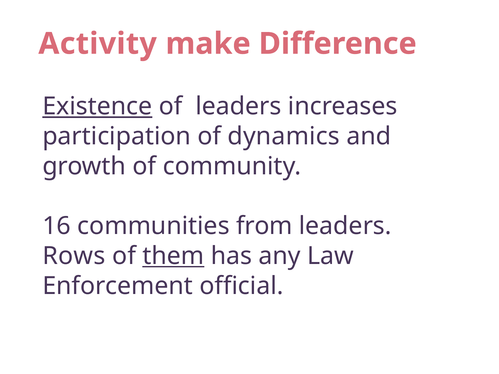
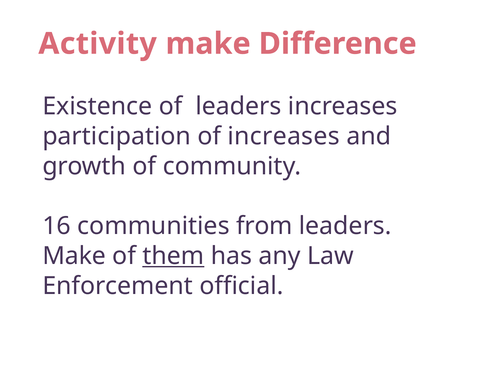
Existence underline: present -> none (97, 106)
of dynamics: dynamics -> increases (284, 136)
Rows: Rows -> Make (74, 256)
